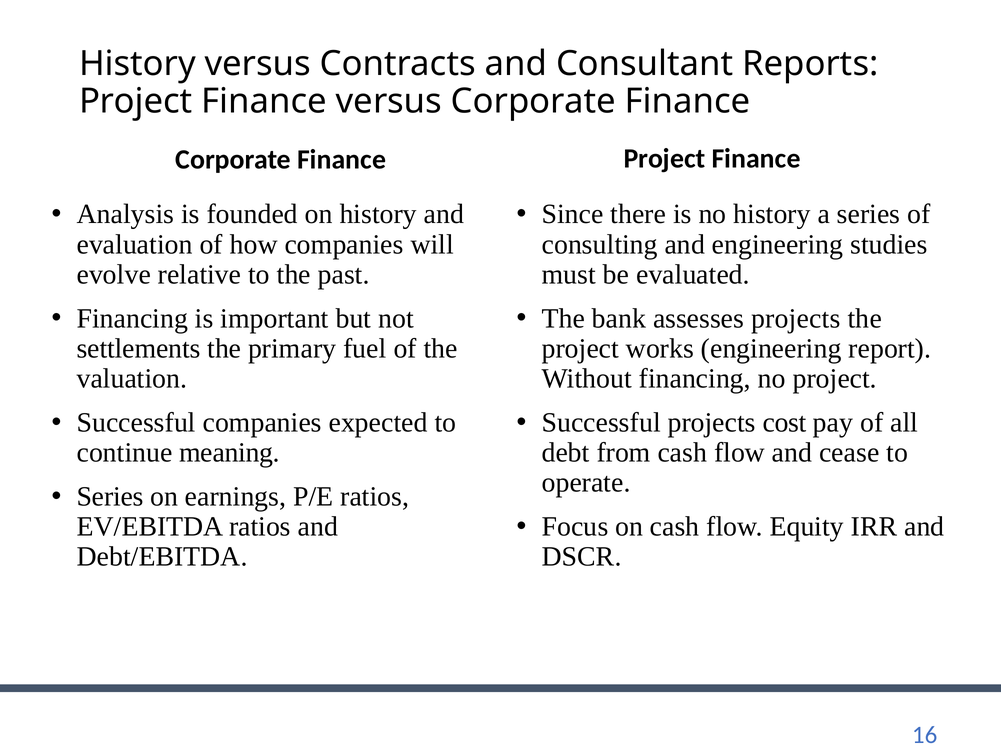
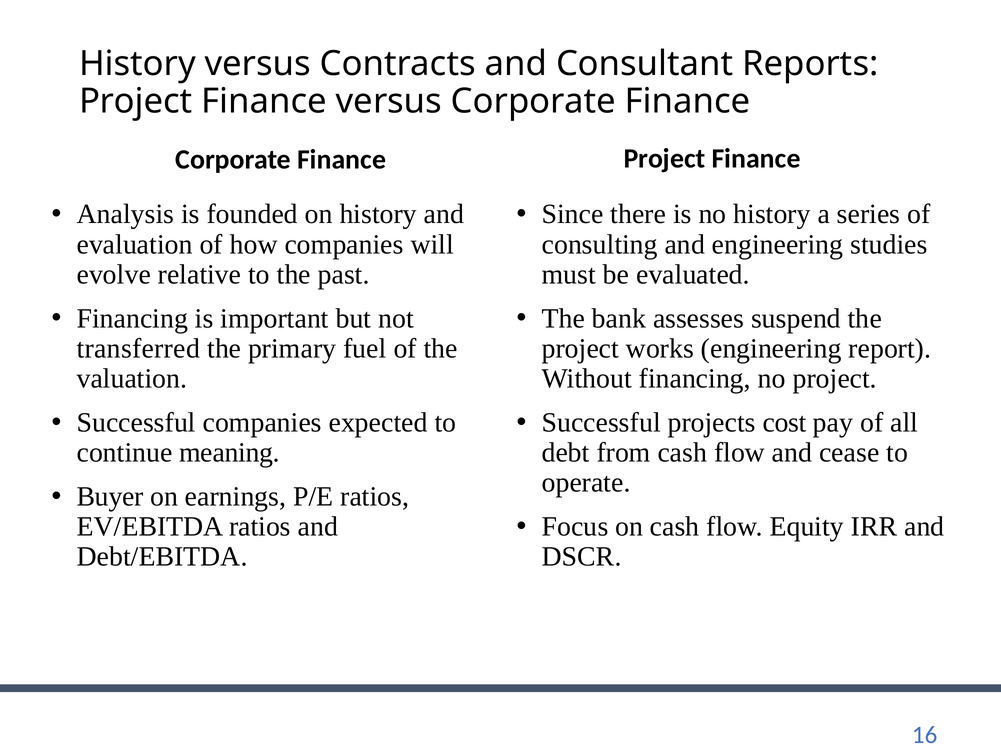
assesses projects: projects -> suspend (796, 318)
settlements: settlements -> transferred (138, 348)
Series: Series -> Buyer (110, 496)
